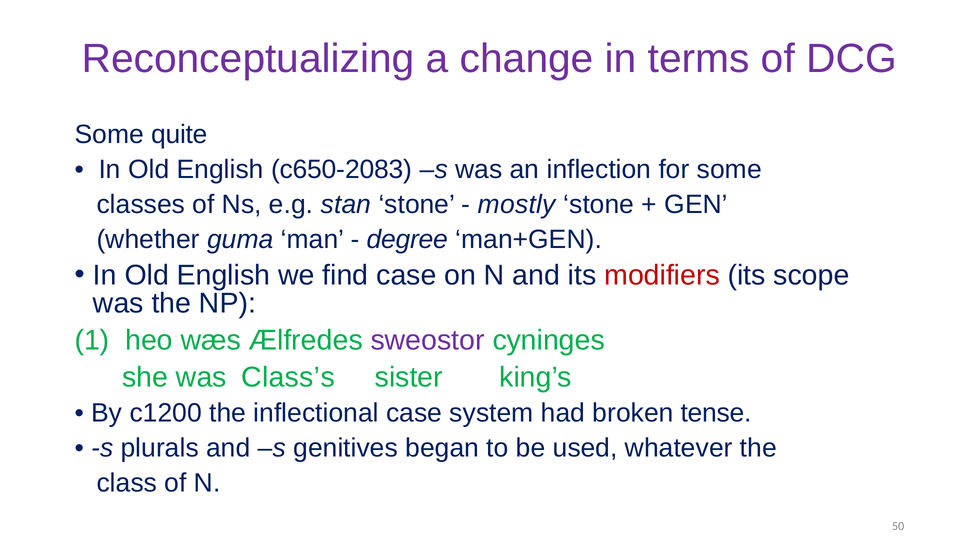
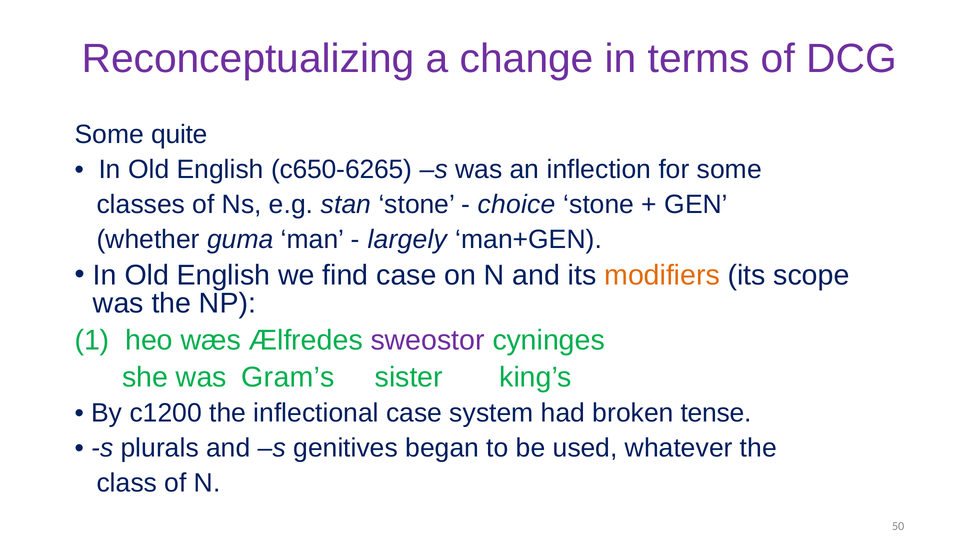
c650-2083: c650-2083 -> c650-6265 (342, 170)
mostly: mostly -> choice (517, 204)
degree: degree -> largely (407, 239)
modifiers colour: red -> orange (662, 275)
Class’s: Class’s -> Gram’s (288, 377)
